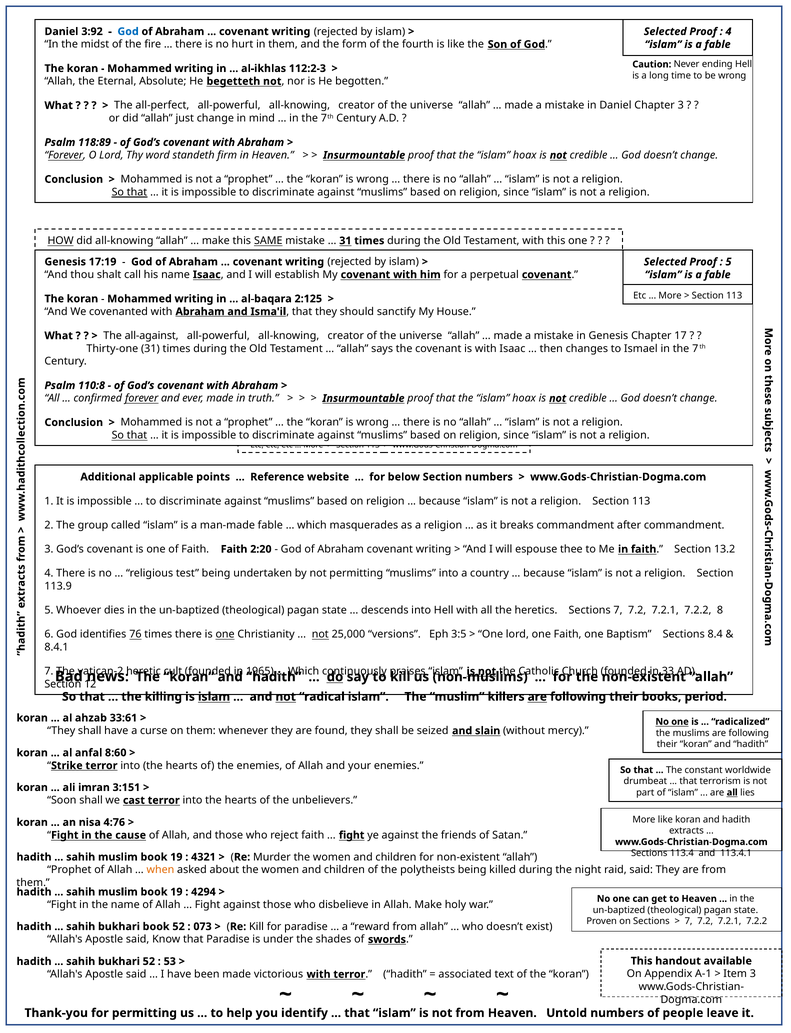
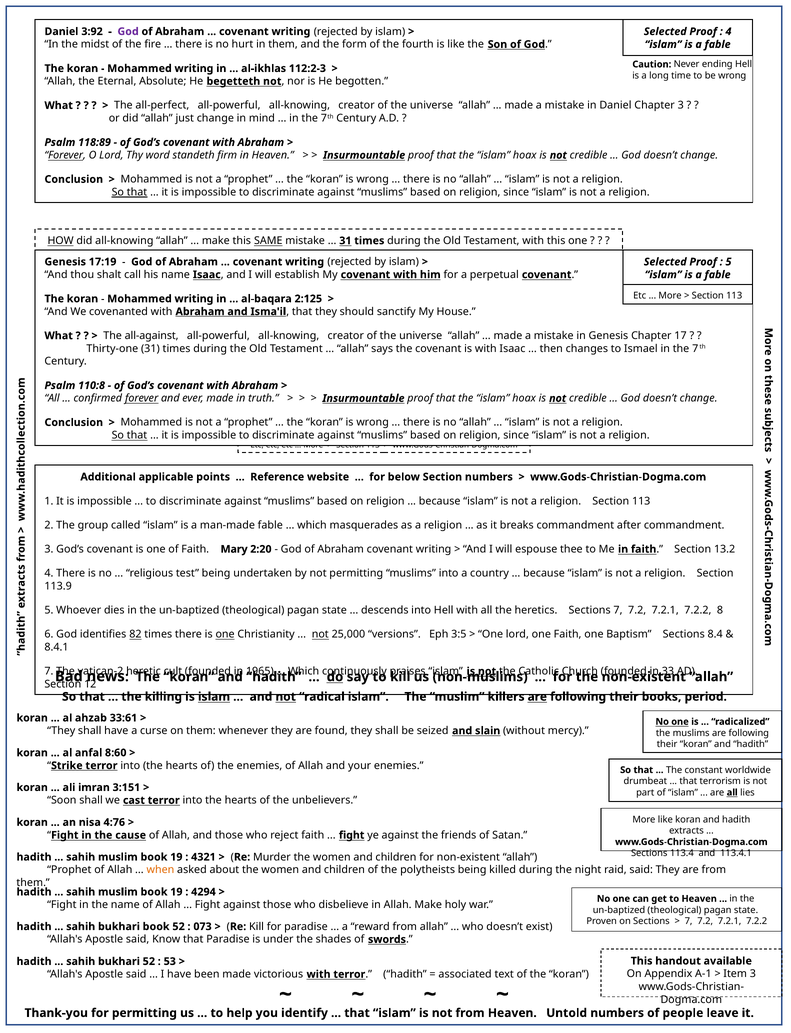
God colour: blue -> purple (128, 31)
Faith Faith: Faith -> Mary (234, 549)
76: 76 -> 82 (135, 634)
